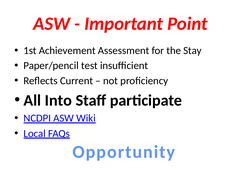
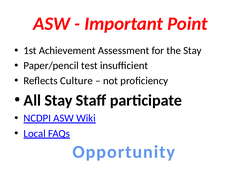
Current: Current -> Culture (76, 81)
All Into: Into -> Stay (58, 100)
